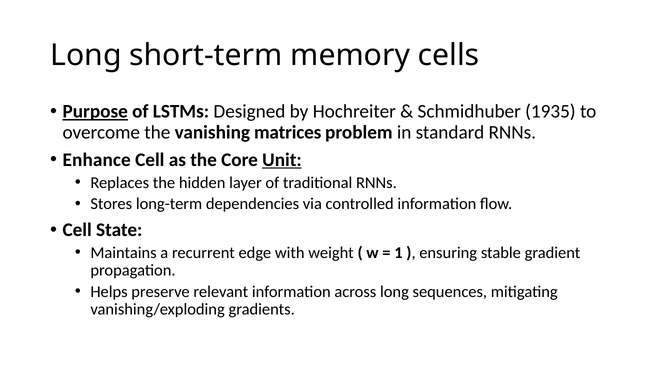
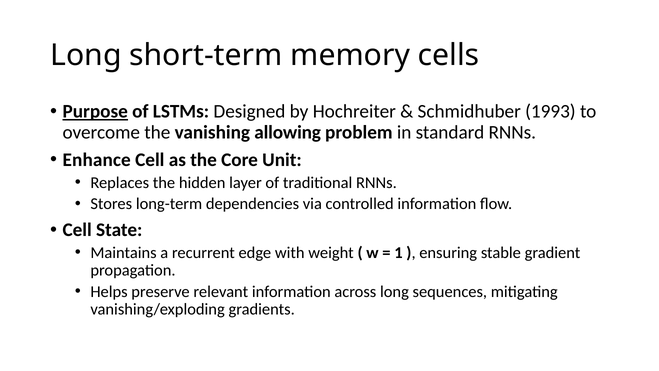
1935: 1935 -> 1993 (550, 111)
matrices: matrices -> allowing (288, 132)
Unit underline: present -> none (282, 160)
